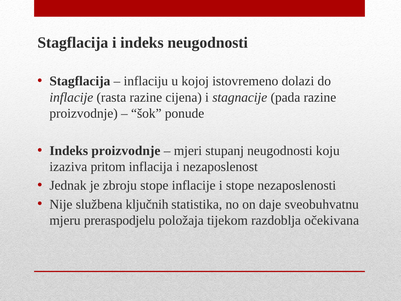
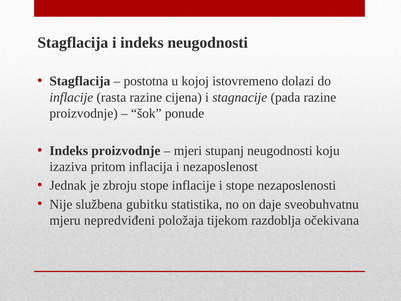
inflaciju: inflaciju -> postotna (146, 81)
ključnih: ključnih -> gubitku (147, 204)
preraspodjelu: preraspodjelu -> nepredviđeni (119, 220)
